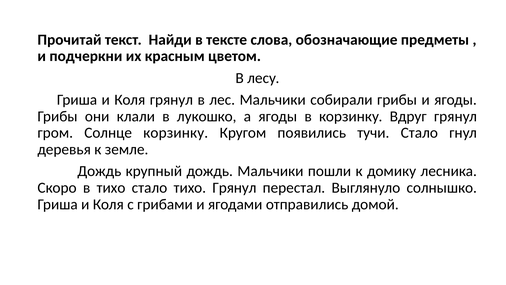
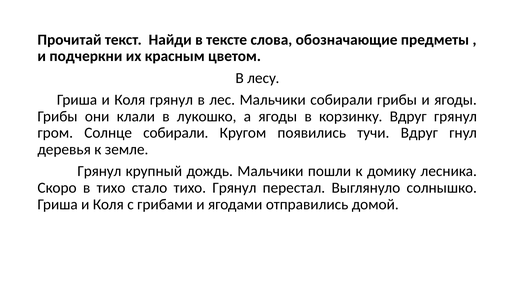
Солнце корзинку: корзинку -> собирали (176, 133)
тучи Стало: Стало -> Вдруг (419, 133)
Дождь: Дождь -> Грянул (99, 171)
